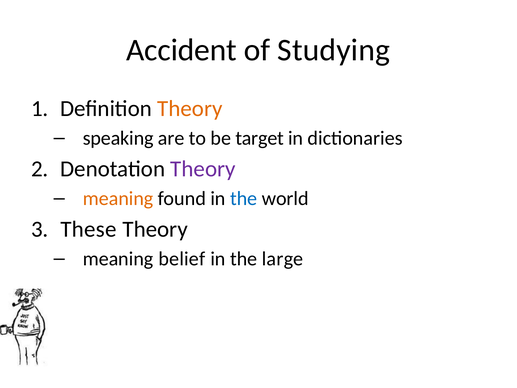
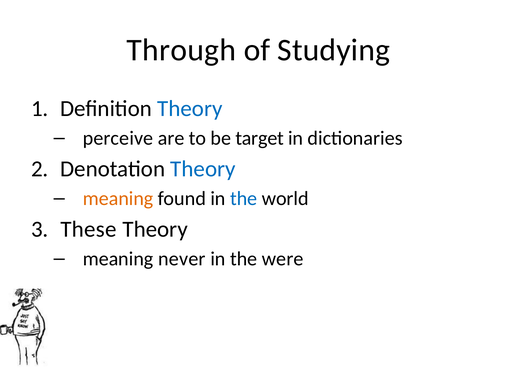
Accident: Accident -> Through (181, 50)
Theory colour: orange -> blue (190, 108)
speaking: speaking -> perceive (118, 138)
Theory colour: purple -> blue (203, 169)
belief: belief -> never (182, 259)
large: large -> were (283, 259)
